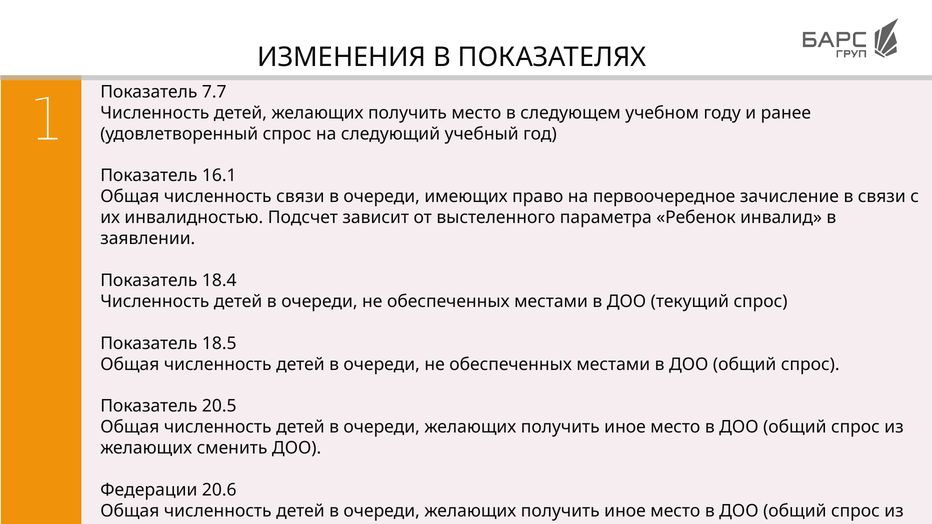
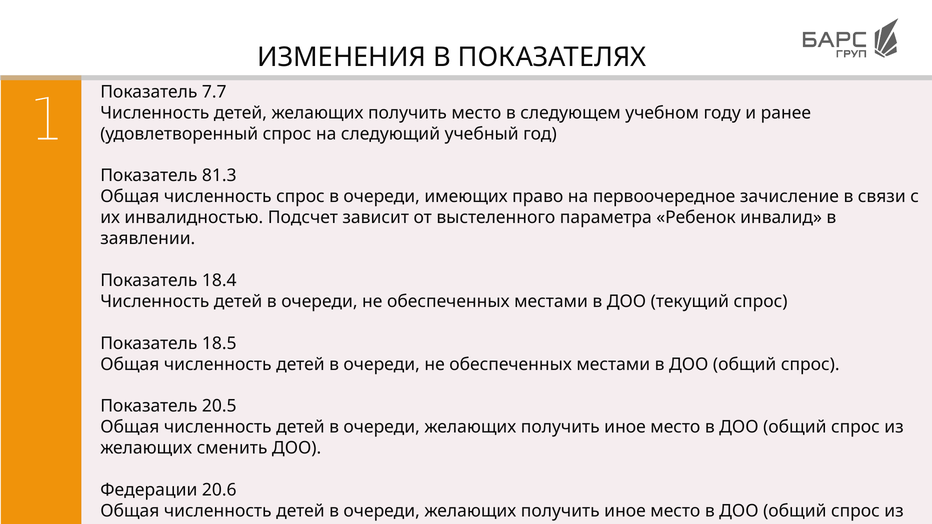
16.1: 16.1 -> 81.3 (219, 176)
численность связи: связи -> спрос (300, 197)
